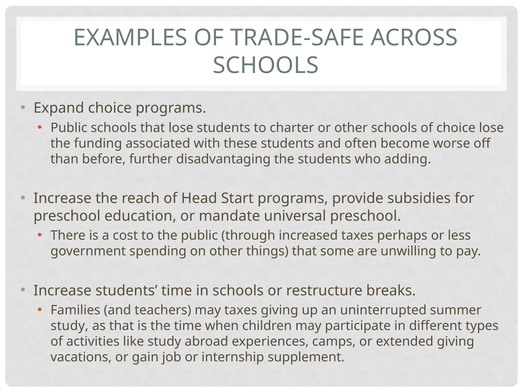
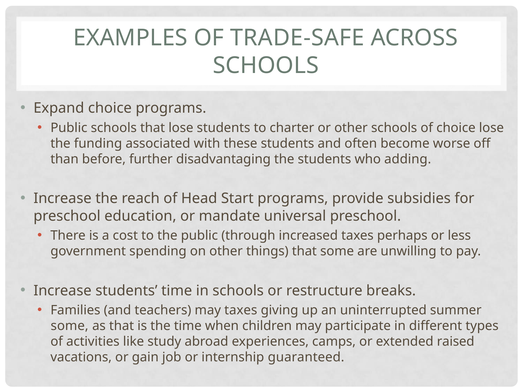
study: study -> some (70, 326)
extended giving: giving -> raised (456, 342)
supplement: supplement -> guaranteed (306, 358)
